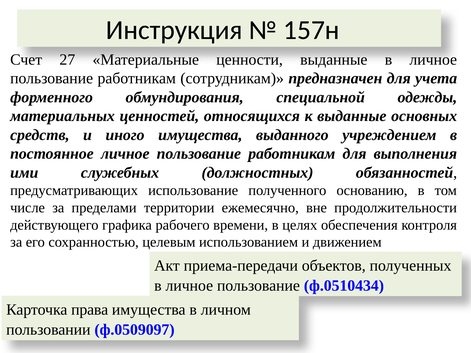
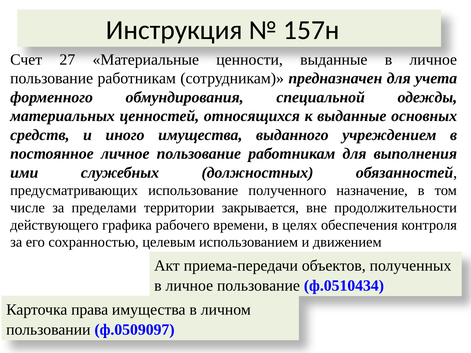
основанию: основанию -> назначение (372, 191)
ежемесячно: ежемесячно -> закрывается (260, 208)
